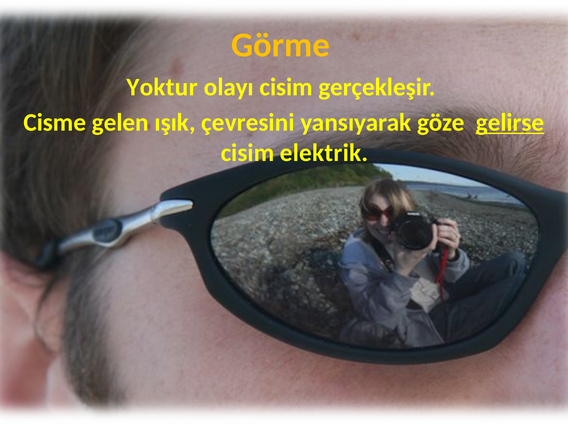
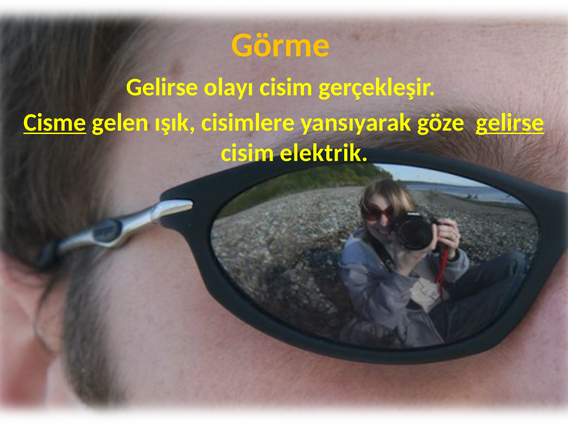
Yoktur: Yoktur -> Gelirse (162, 87)
Cisme underline: none -> present (55, 122)
çevresini: çevresini -> cisimlere (248, 122)
